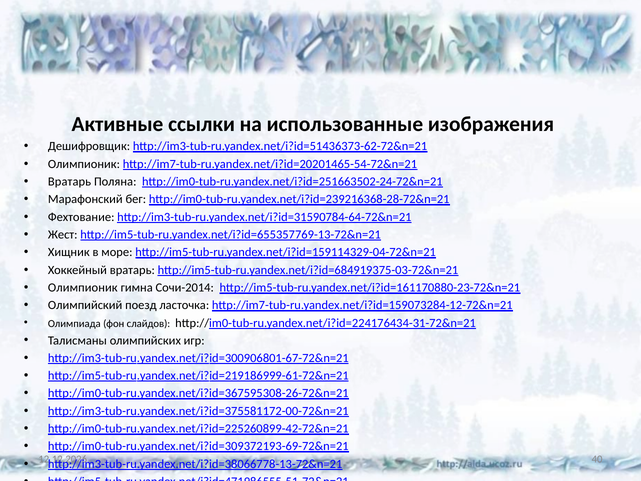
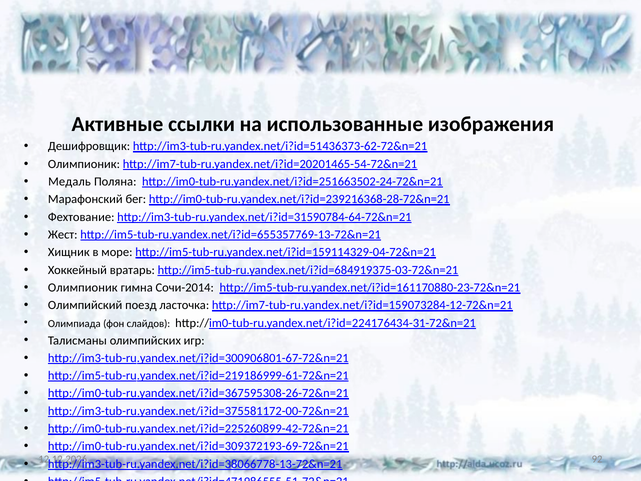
Вратарь: Вратарь -> Медаль (70, 182)
40: 40 -> 92 (597, 459)
